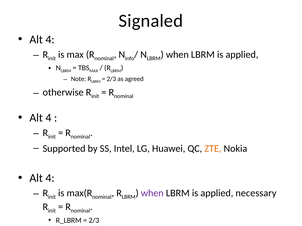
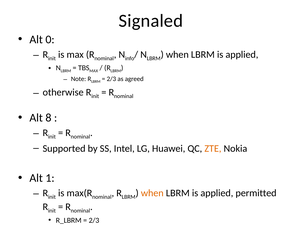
4: 4 -> 0 (50, 40)
4: 4 -> 8 (48, 118)
4: 4 -> 1 (50, 178)
when colour: purple -> orange (152, 193)
necessary: necessary -> permitted (256, 193)
